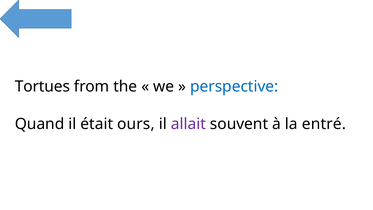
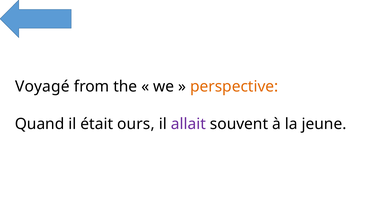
Tortues: Tortues -> Voyagé (42, 87)
perspective colour: blue -> orange (234, 87)
entré: entré -> jeune (324, 124)
